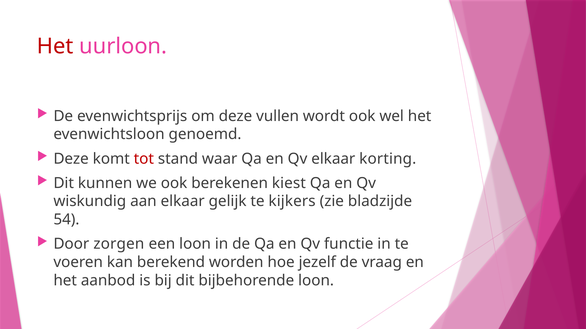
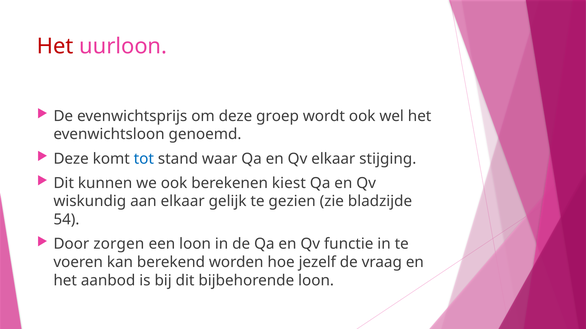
vullen: vullen -> groep (278, 116)
tot colour: red -> blue (144, 159)
korting: korting -> stijging (388, 159)
kijkers: kijkers -> gezien (292, 202)
